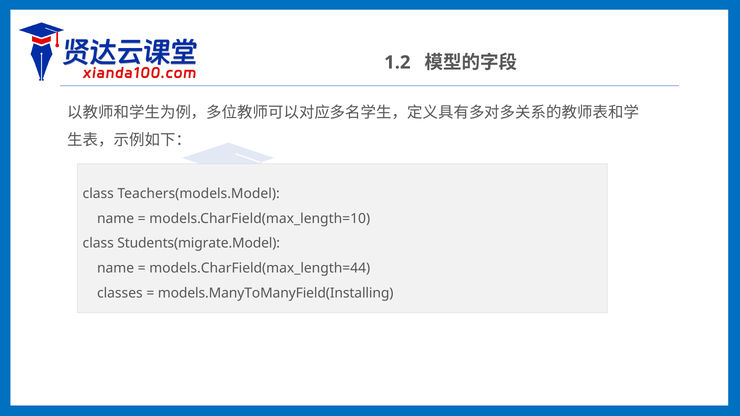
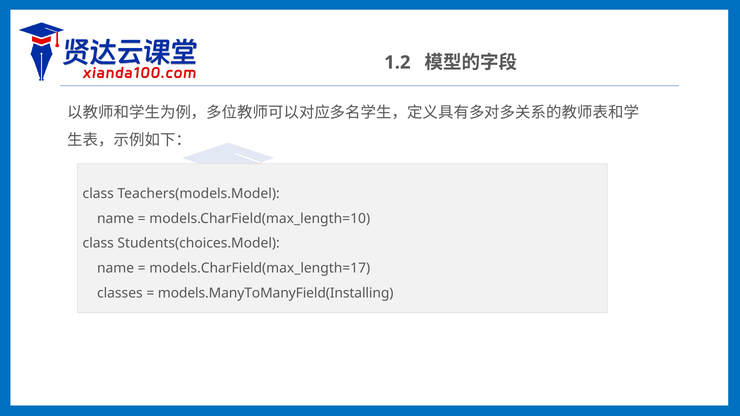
Students(migrate.Model: Students(migrate.Model -> Students(choices.Model (199, 244)
models.CharField(max_length=44: models.CharField(max_length=44 -> models.CharField(max_length=17 (260, 269)
